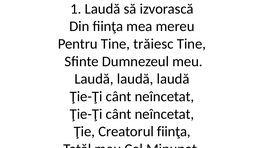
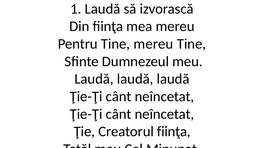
Tine trăiesc: trăiesc -> mereu (153, 44)
